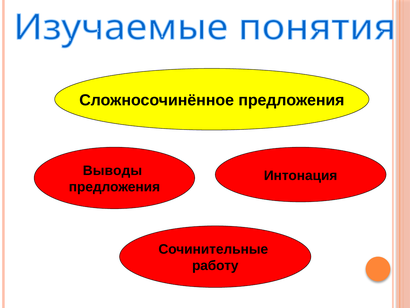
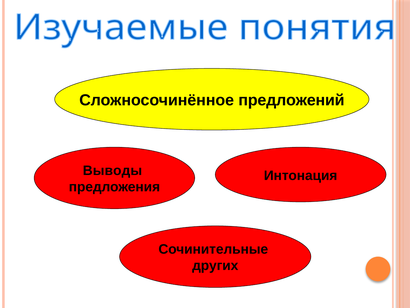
Сложносочинённое предложения: предложения -> предложений (291, 100)
работу: работу -> других (215, 265)
